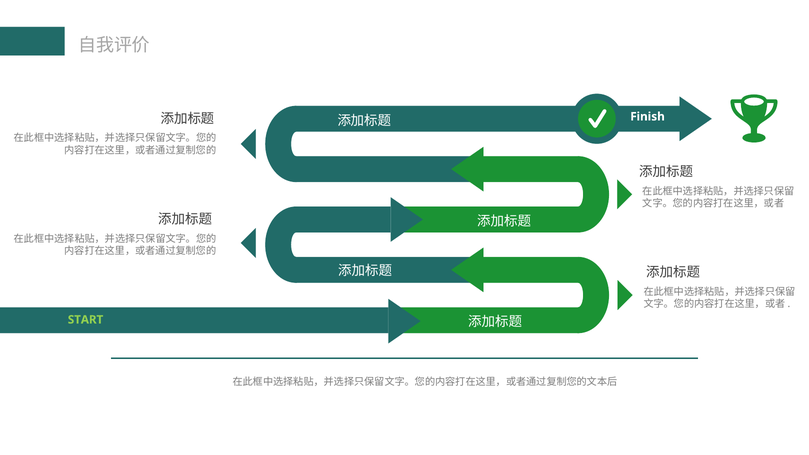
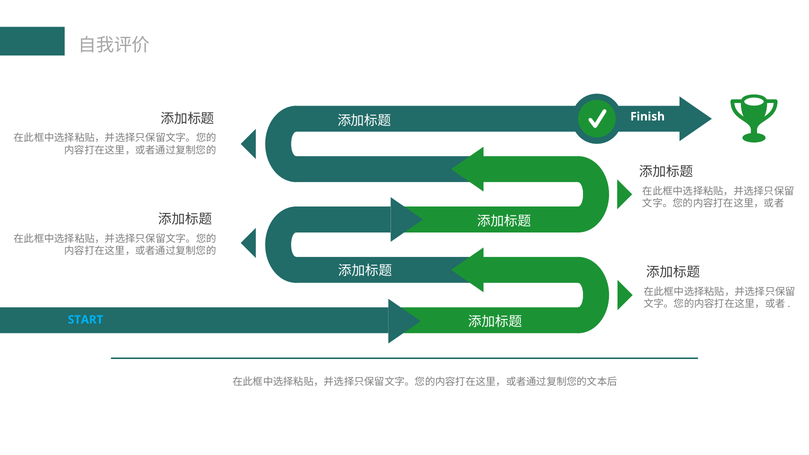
START colour: light green -> light blue (86, 320)
